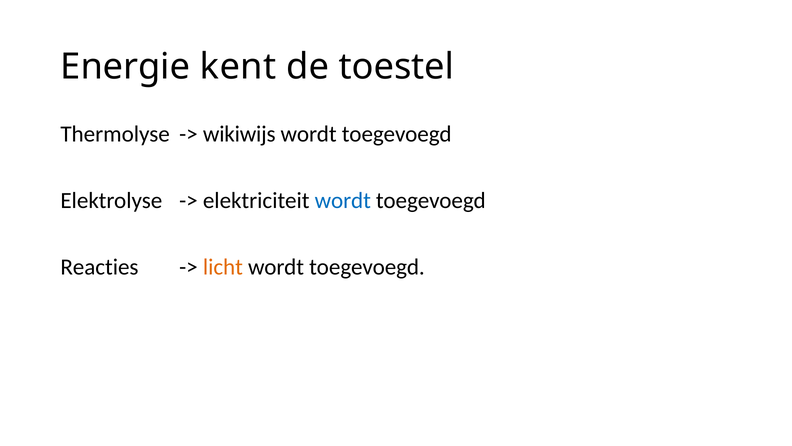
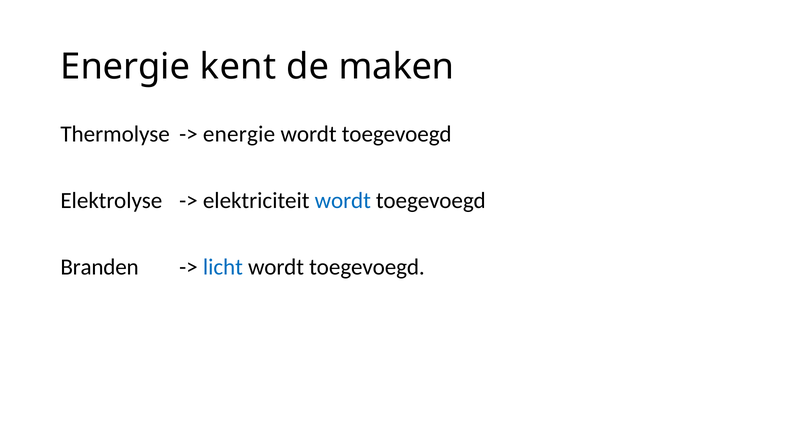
toestel: toestel -> maken (396, 67)
wikiwijs: wikiwijs -> energie (239, 134)
Reacties: Reacties -> Branden (100, 267)
licht colour: orange -> blue (223, 267)
